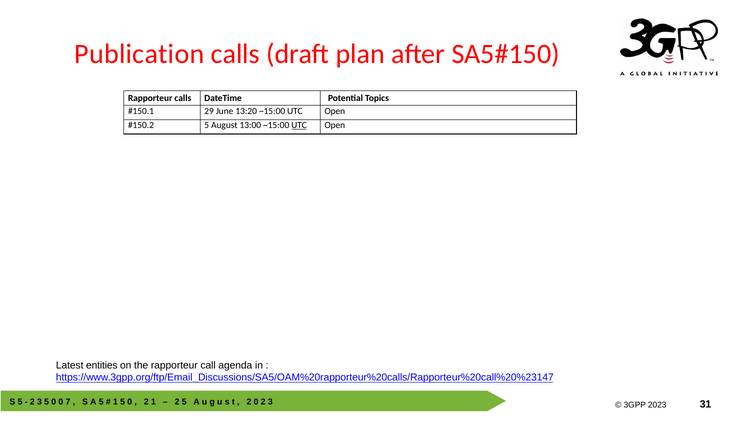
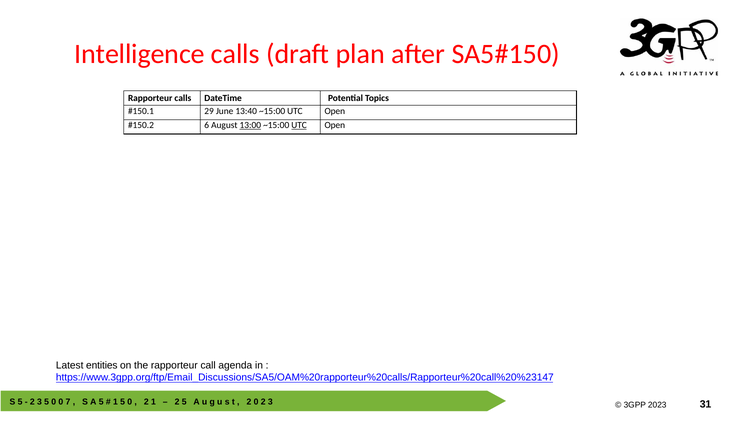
Publication: Publication -> Intelligence (140, 54)
13:20: 13:20 -> 13:40 (246, 111)
5: 5 -> 6 (207, 125)
13:00 underline: none -> present (250, 125)
